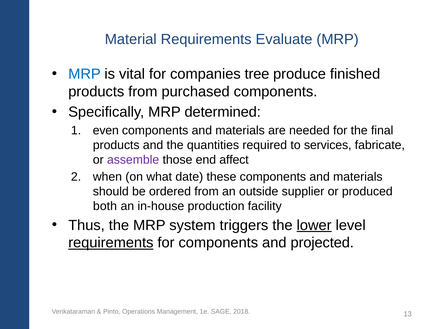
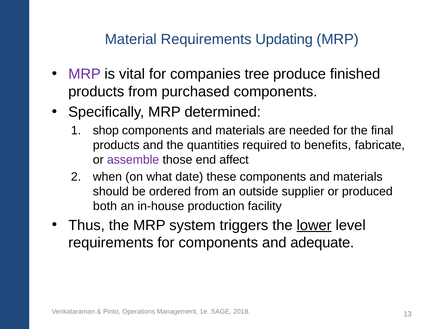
Evaluate: Evaluate -> Updating (284, 39)
MRP colour: blue -> purple (84, 74)
even: even -> shop (106, 130)
services: services -> benefits (328, 145)
requirements underline: present -> none (111, 242)
projected: projected -> adequate (322, 242)
